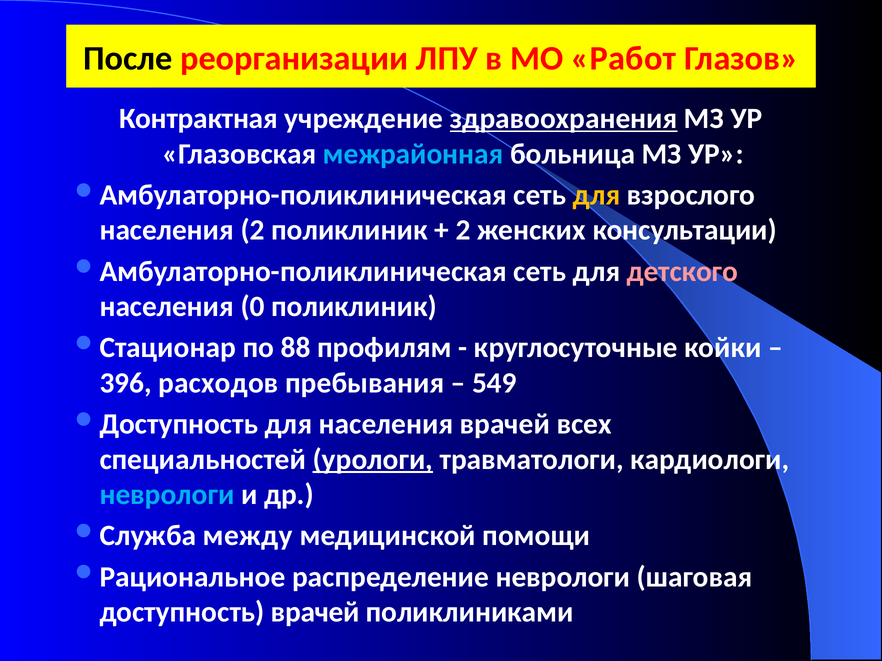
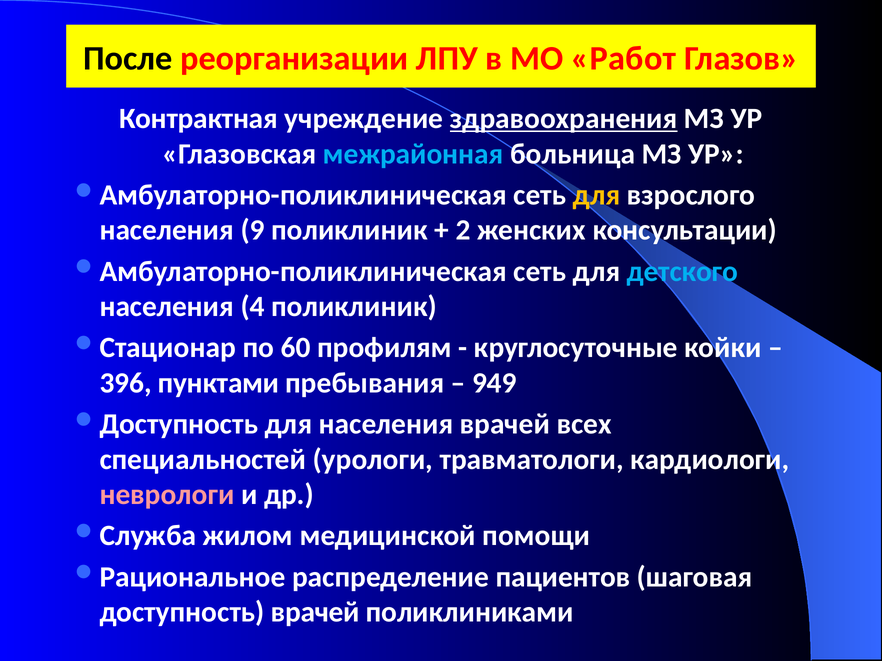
населения 2: 2 -> 9 (253, 230)
детского colour: pink -> light blue (682, 272)
0: 0 -> 4 (253, 307)
88: 88 -> 60 (296, 348)
расходов: расходов -> пунктами (219, 383)
549: 549 -> 949 (494, 383)
урологи underline: present -> none (373, 460)
неврологи colour: light blue -> pink (167, 495)
между: между -> жилом (248, 536)
распределение неврологи: неврологи -> пациентов (563, 577)
